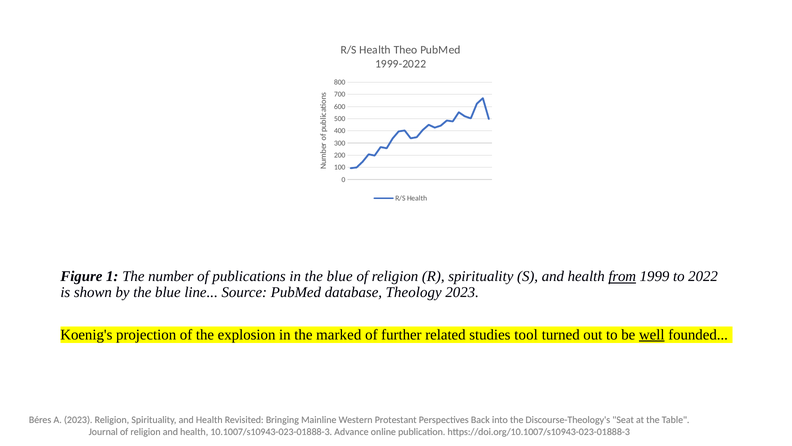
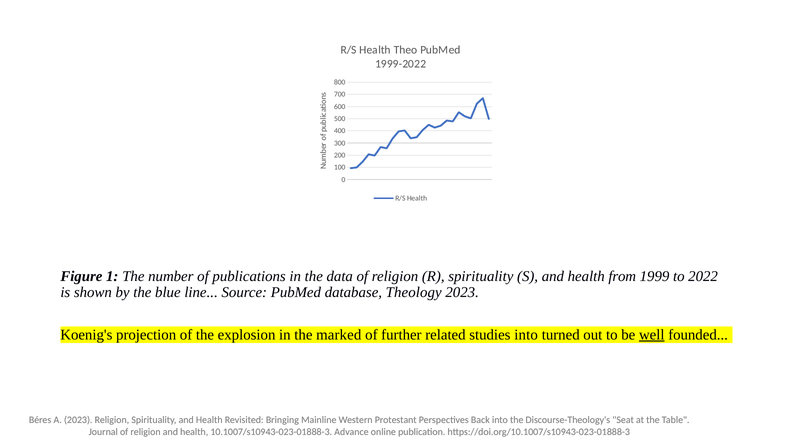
in the blue: blue -> data (340, 276)
from underline: present -> none (622, 276)
studies tool: tool -> into (526, 334)
